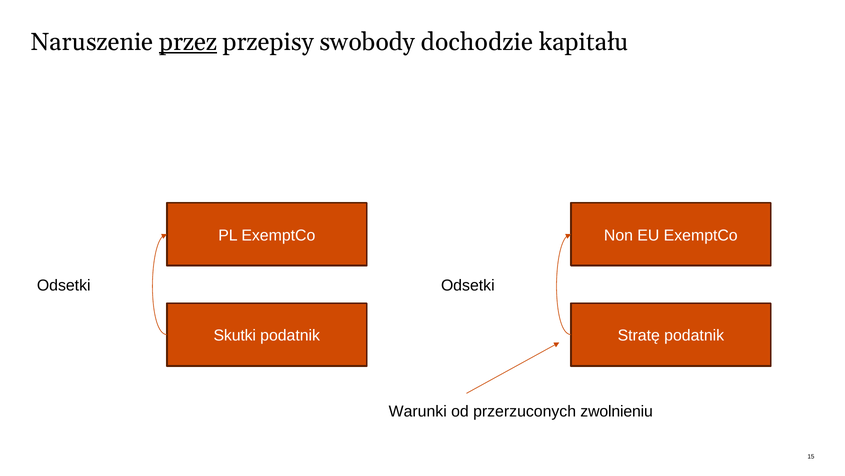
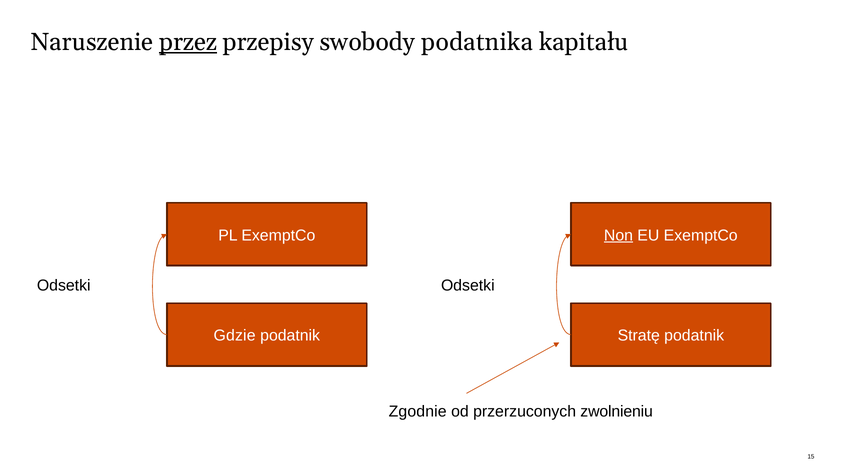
dochodzie: dochodzie -> podatnika (477, 42)
Non underline: none -> present (618, 235)
Skutki: Skutki -> Gdzie (235, 335)
Warunki: Warunki -> Zgodnie (418, 411)
